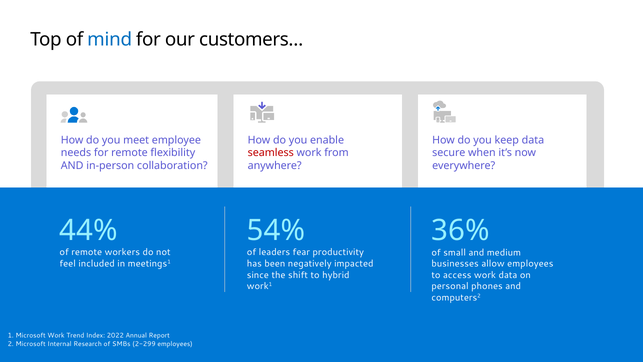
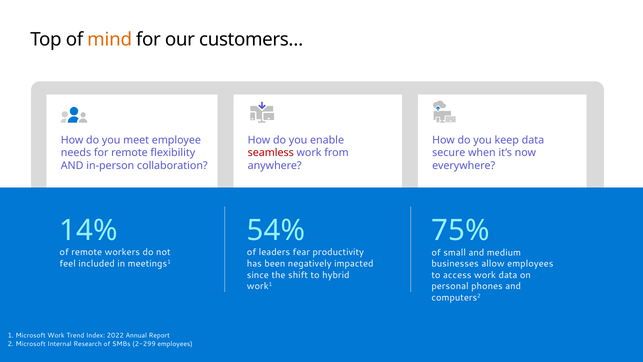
mind colour: blue -> orange (110, 40)
44%: 44% -> 14% (89, 230)
36%: 36% -> 75% (461, 230)
